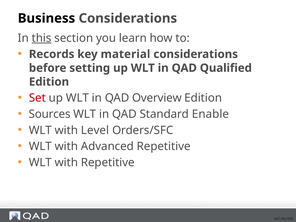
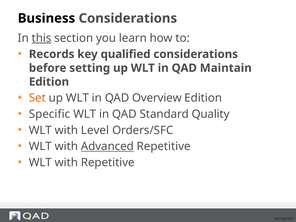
material: material -> qualified (126, 54)
Qualified: Qualified -> Maintain (226, 68)
Set colour: red -> orange (37, 98)
Sources: Sources -> Specific (50, 114)
Enable: Enable -> Quality (211, 114)
Advanced underline: none -> present (107, 146)
